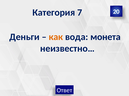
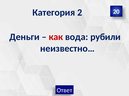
7: 7 -> 2 (80, 13)
как colour: orange -> red (56, 37)
монета: монета -> рубили (105, 37)
